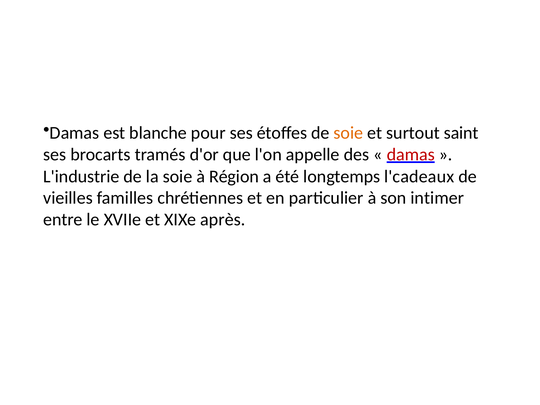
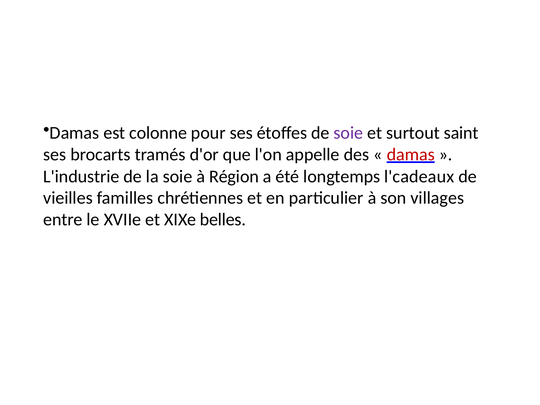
blanche: blanche -> colonne (158, 133)
soie colour: orange -> purple (348, 133)
intimer: intimer -> villages (437, 198)
après: après -> belles (223, 220)
